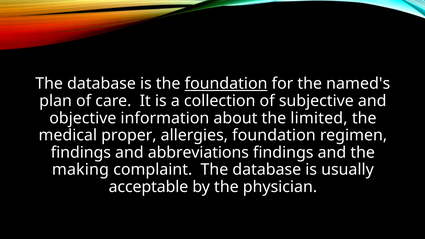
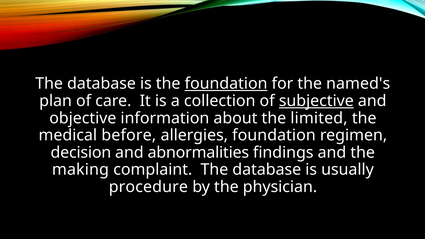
subjective underline: none -> present (316, 101)
proper: proper -> before (129, 135)
findings: findings -> decision (81, 153)
abbreviations: abbreviations -> abnormalities (198, 153)
acceptable: acceptable -> procedure (148, 187)
